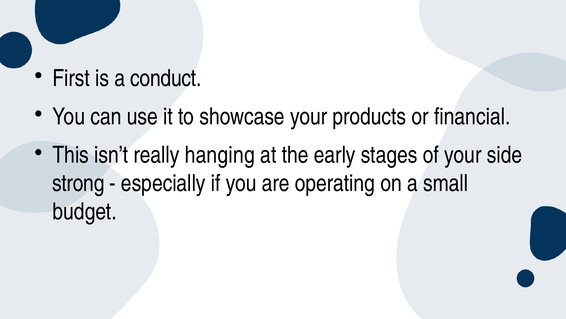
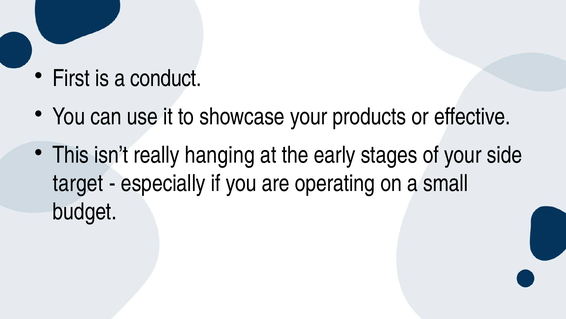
financial: financial -> effective (472, 117)
strong: strong -> target (78, 183)
